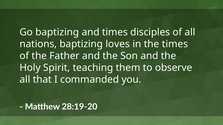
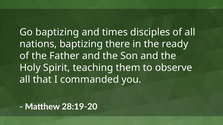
loves: loves -> there (118, 44)
the times: times -> ready (175, 44)
